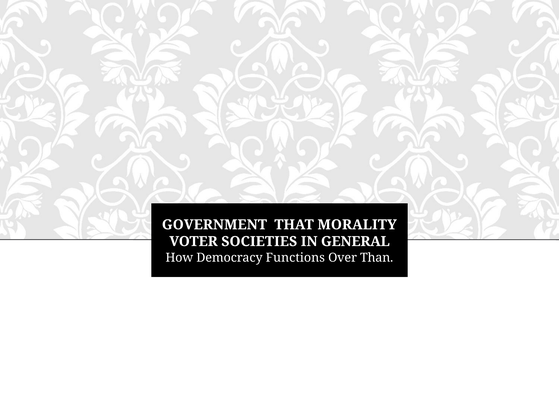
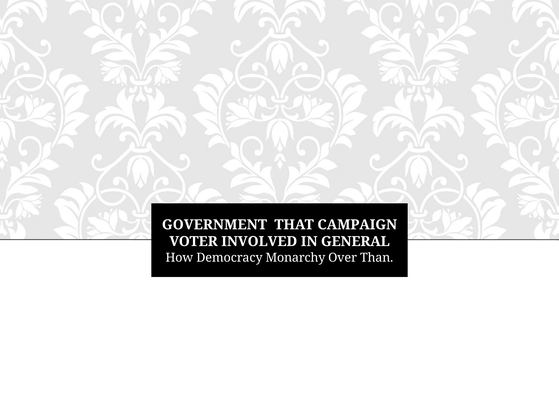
MORALITY: MORALITY -> CAMPAIGN (357, 225)
SOCIETIES: SOCIETIES -> INVOLVED (259, 242)
Functions: Functions -> Monarchy (295, 258)
